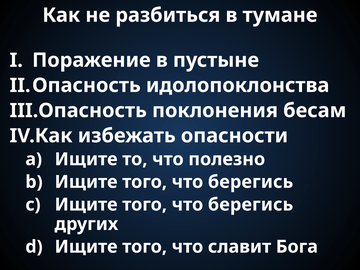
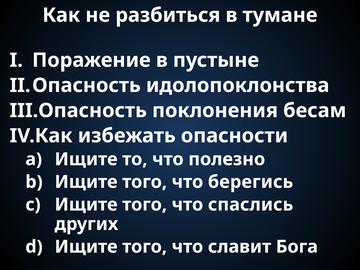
берегись: берегись -> спаслись (251, 205)
